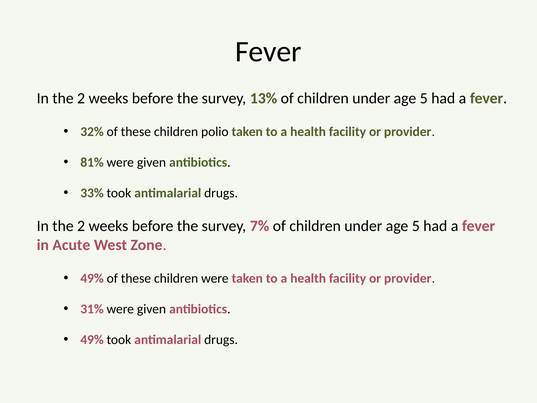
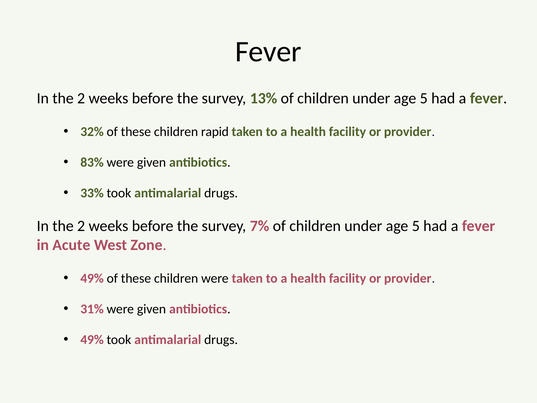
polio: polio -> rapid (215, 132)
81%: 81% -> 83% (92, 162)
